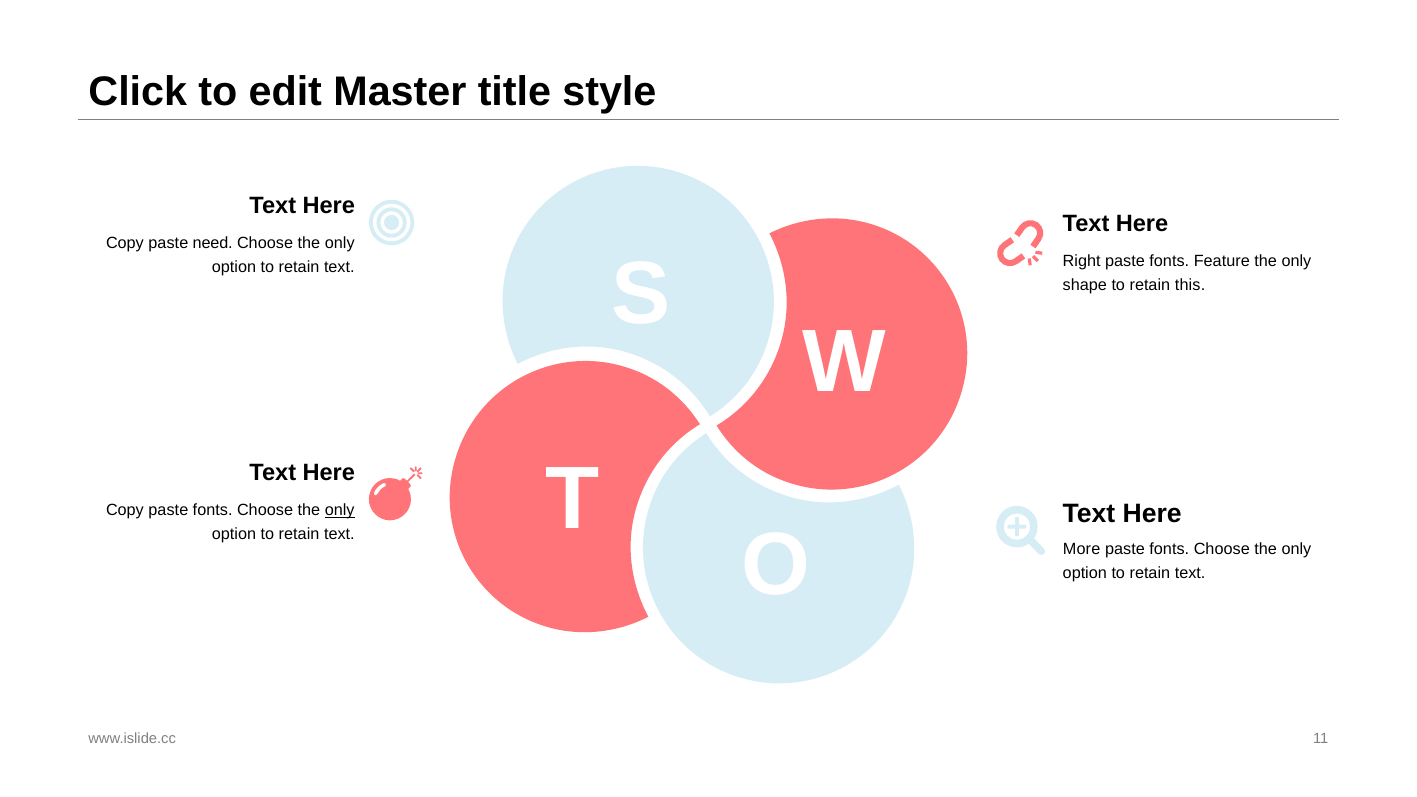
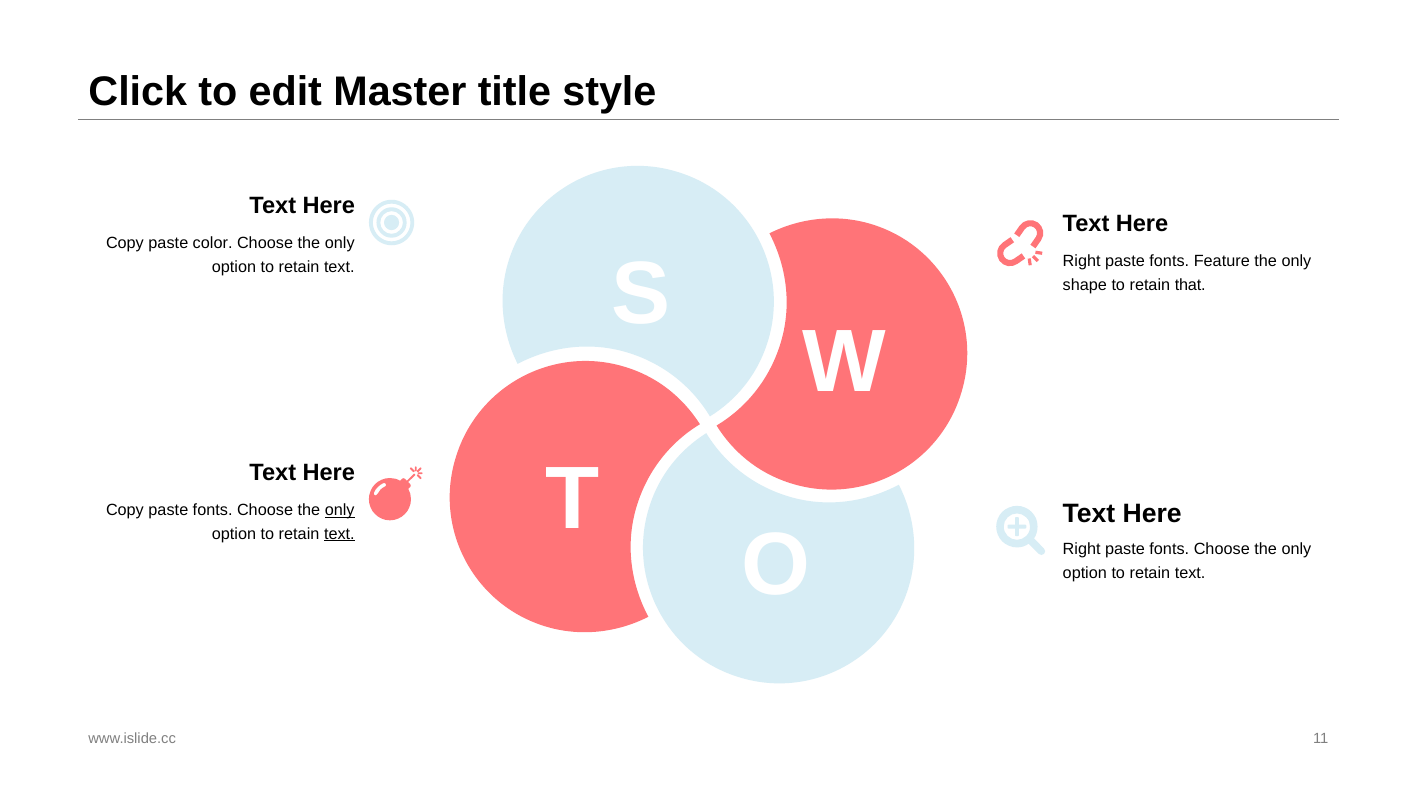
need: need -> color (213, 243)
this: this -> that (1190, 285)
text underline: none -> present (339, 534)
More: More -> Right (1082, 549)
